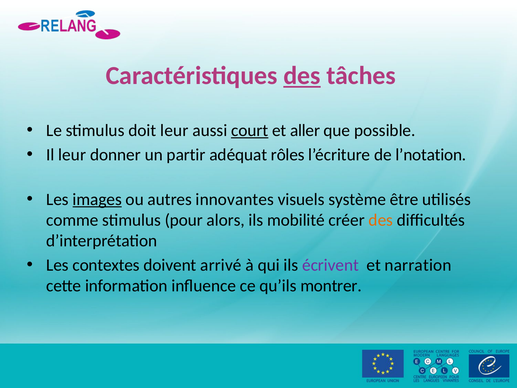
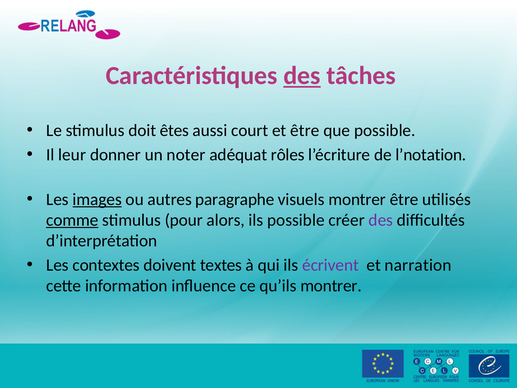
doit leur: leur -> êtes (174, 130)
court underline: present -> none (250, 130)
et aller: aller -> être (305, 130)
partir: partir -> noter (186, 155)
innovantes: innovantes -> paragraphe (235, 199)
visuels système: système -> montrer (357, 199)
comme underline: none -> present (72, 220)
ils mobilité: mobilité -> possible (296, 220)
des colour: orange -> purple (381, 220)
arrivé: arrivé -> textes (221, 265)
